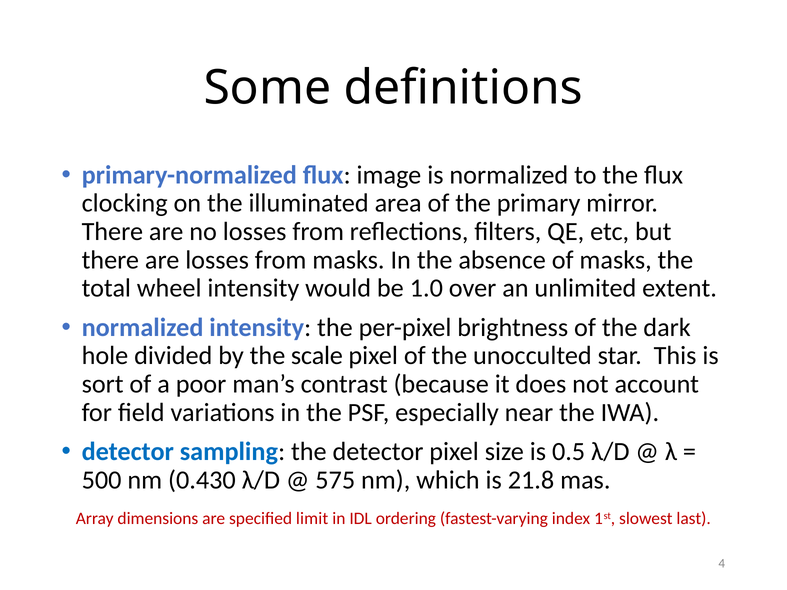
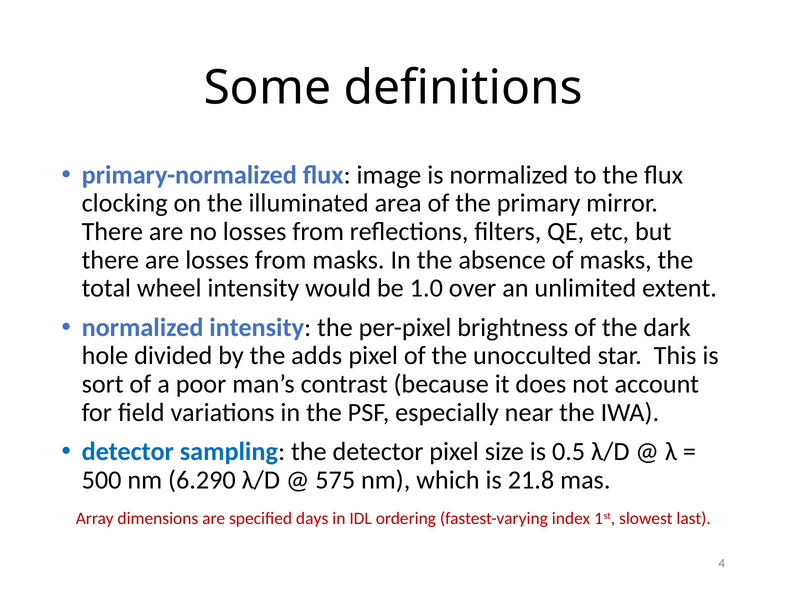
scale: scale -> adds (317, 356)
0.430: 0.430 -> 6.290 (202, 480)
limit: limit -> days (312, 519)
